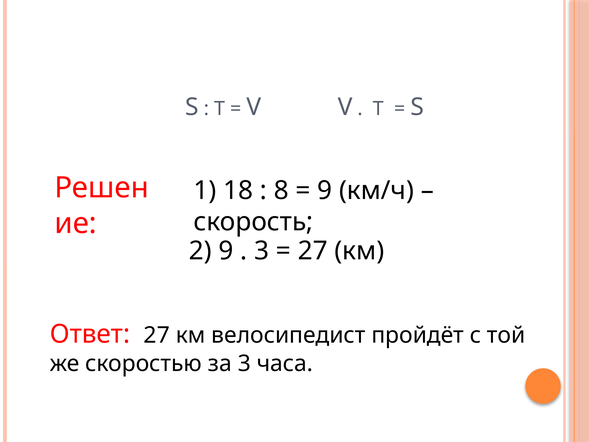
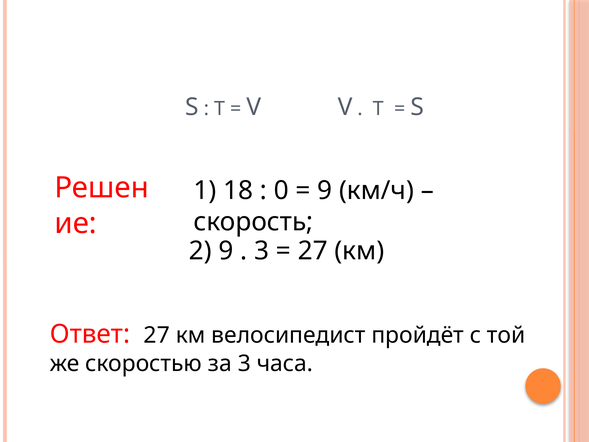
8: 8 -> 0 (281, 190)
